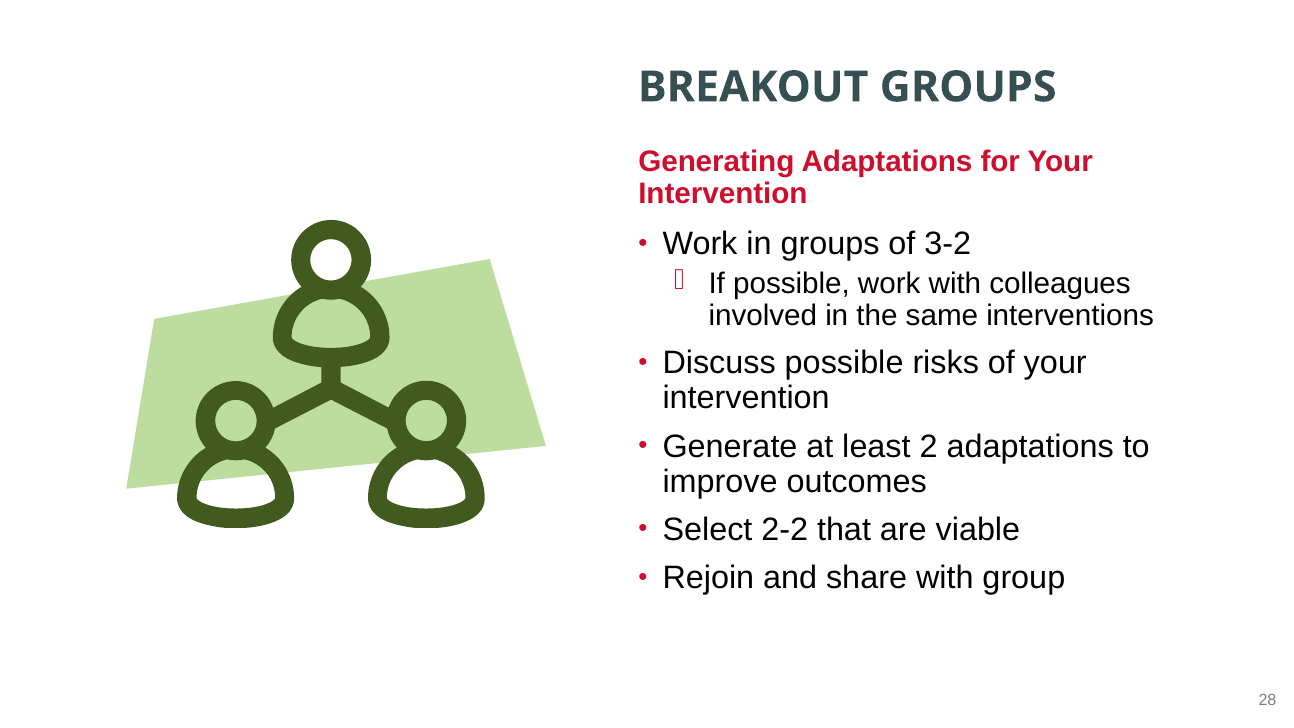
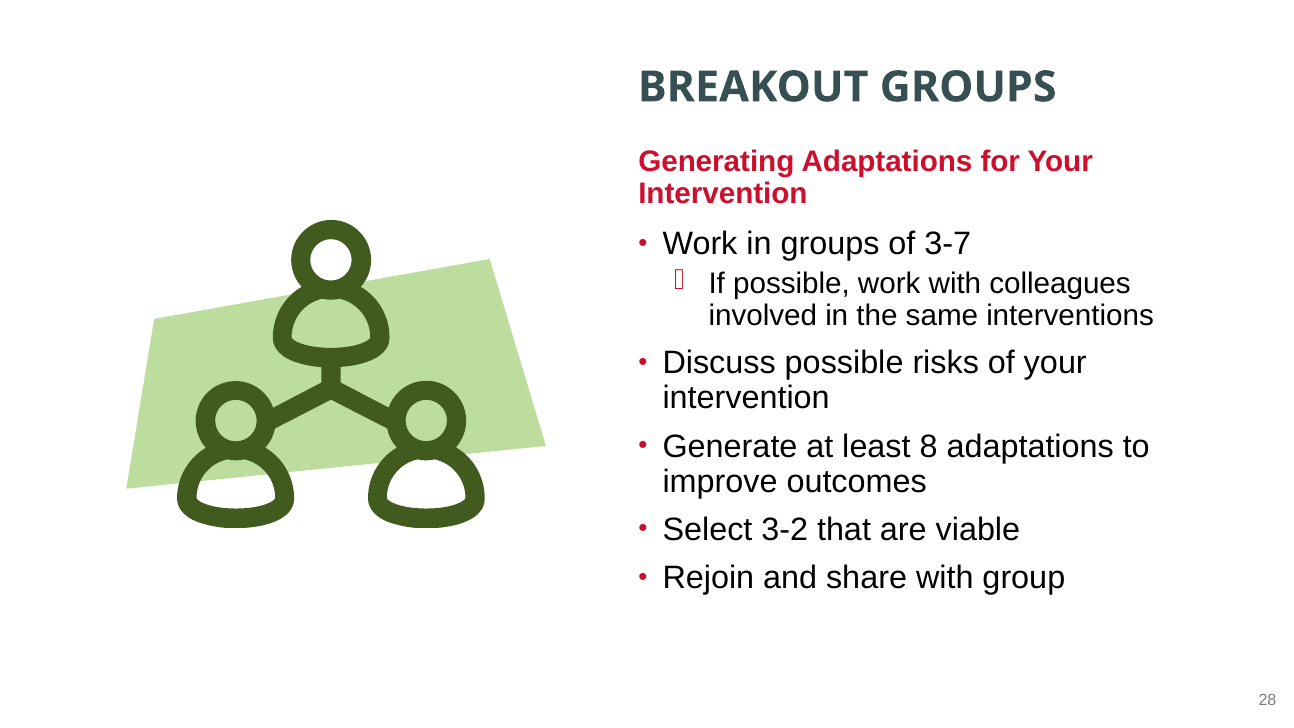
3-2: 3-2 -> 3-7 (948, 244)
2: 2 -> 8 (929, 446)
2-2: 2-2 -> 3-2 (785, 530)
